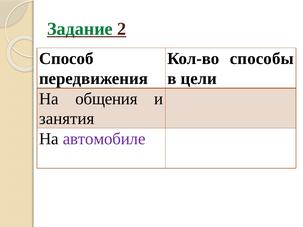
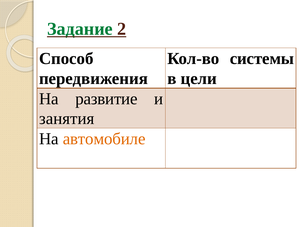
способы: способы -> системы (262, 59)
общения: общения -> развитие (106, 99)
автомобиле colour: purple -> orange (104, 139)
